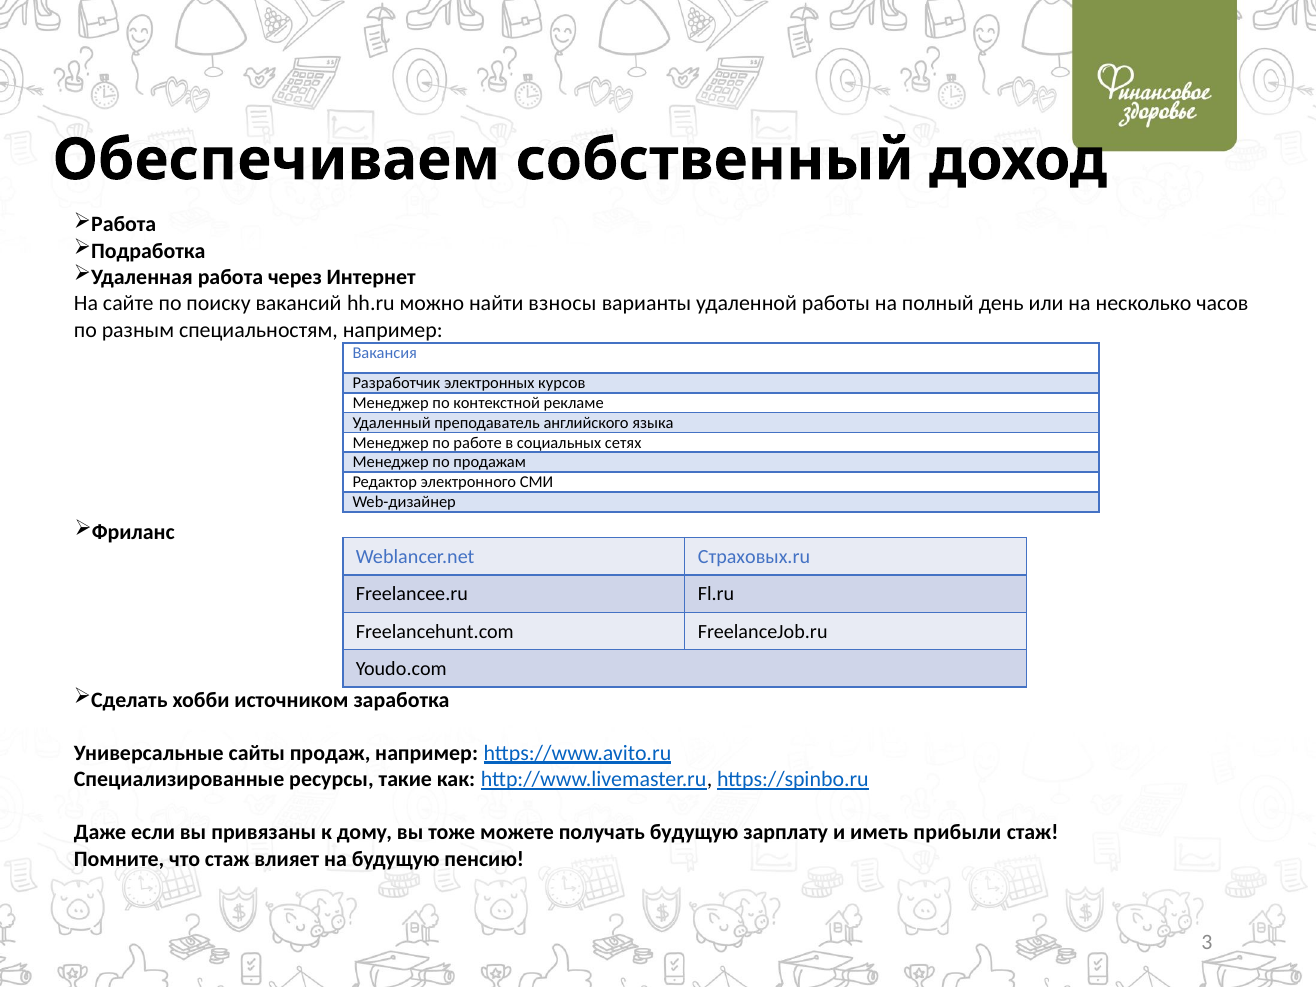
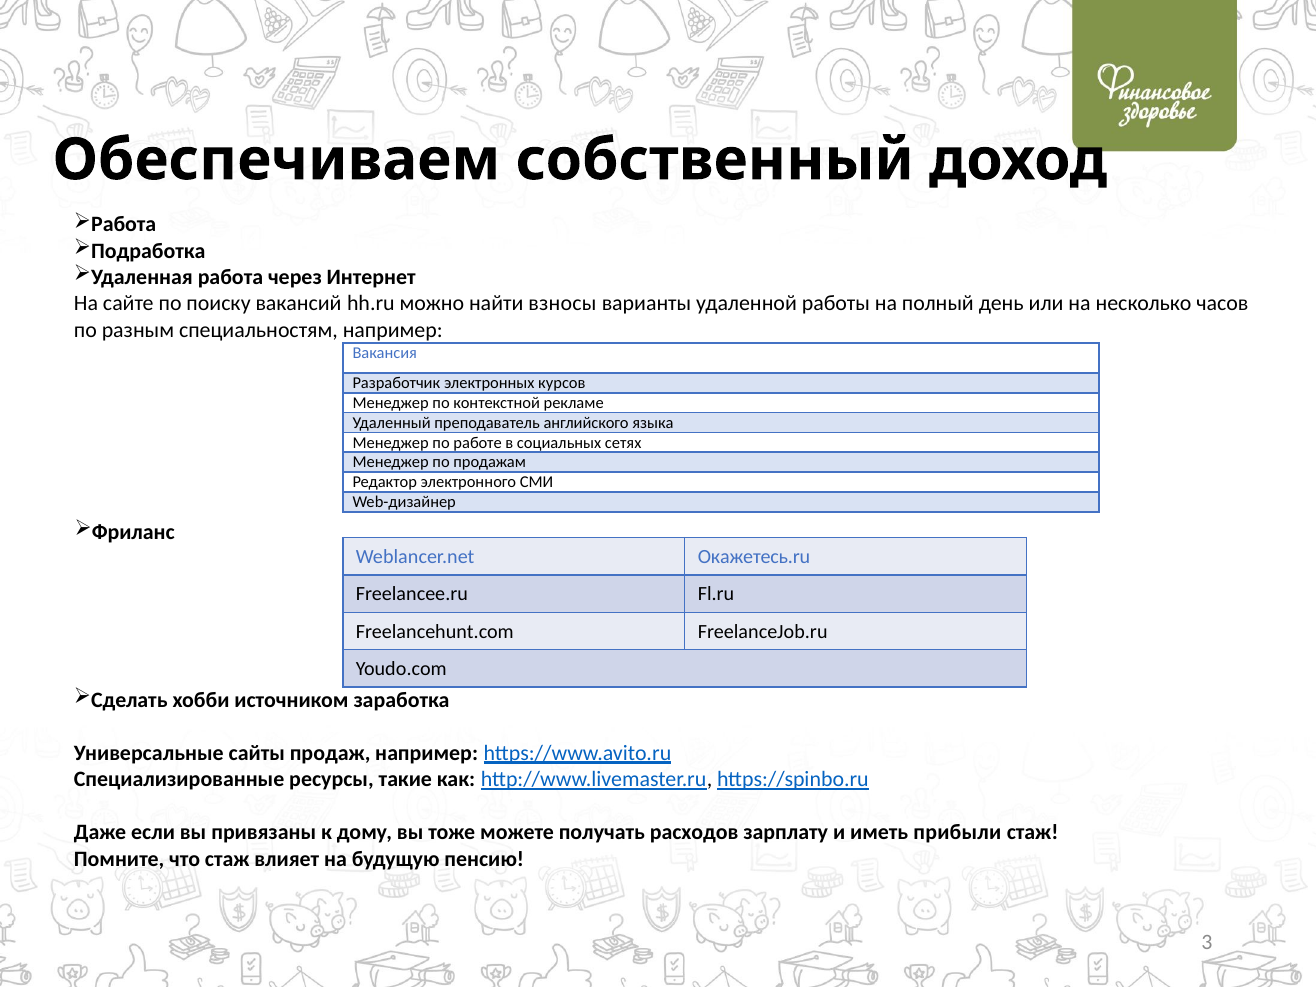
Страховых.ru: Страховых.ru -> Окажетесь.ru (754, 557)
получать будущую: будущую -> расходов (694, 833)
